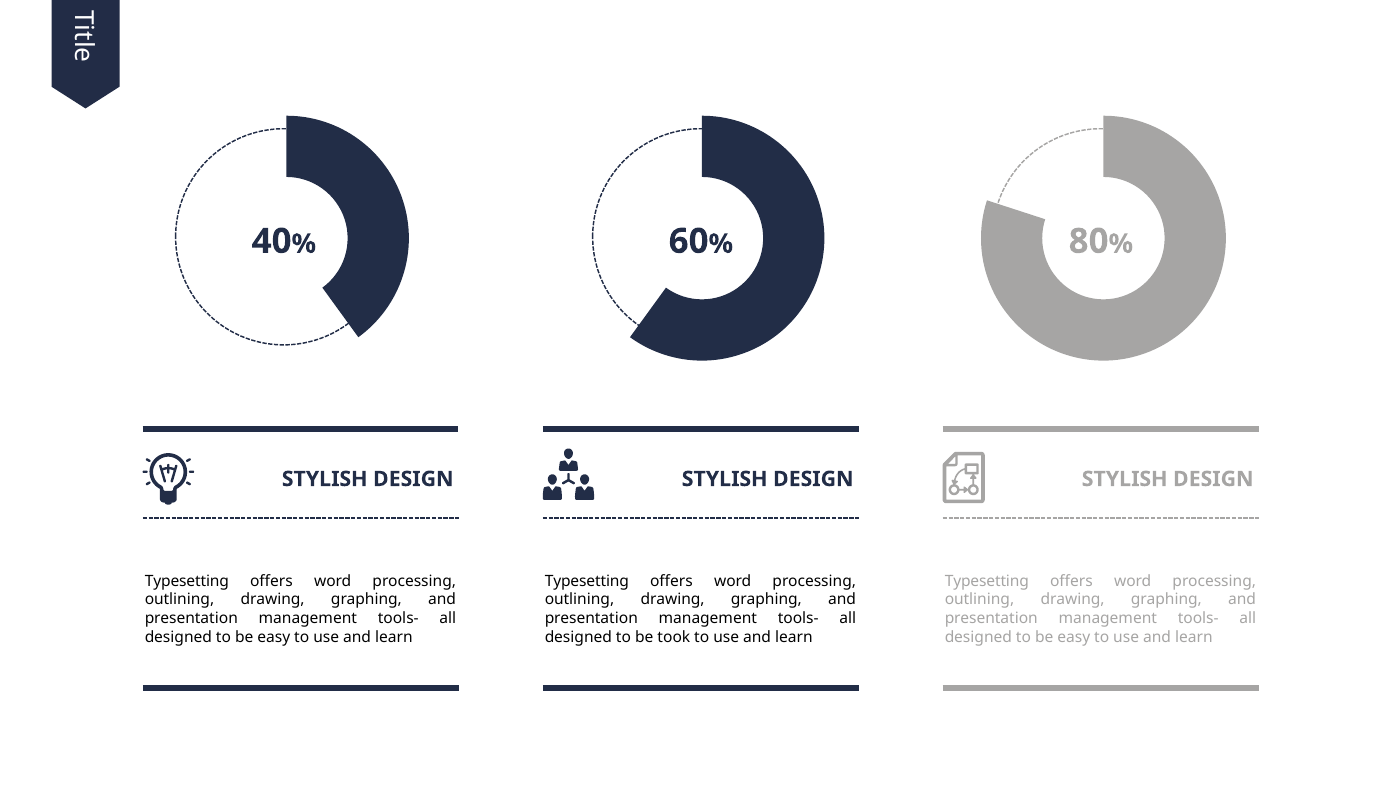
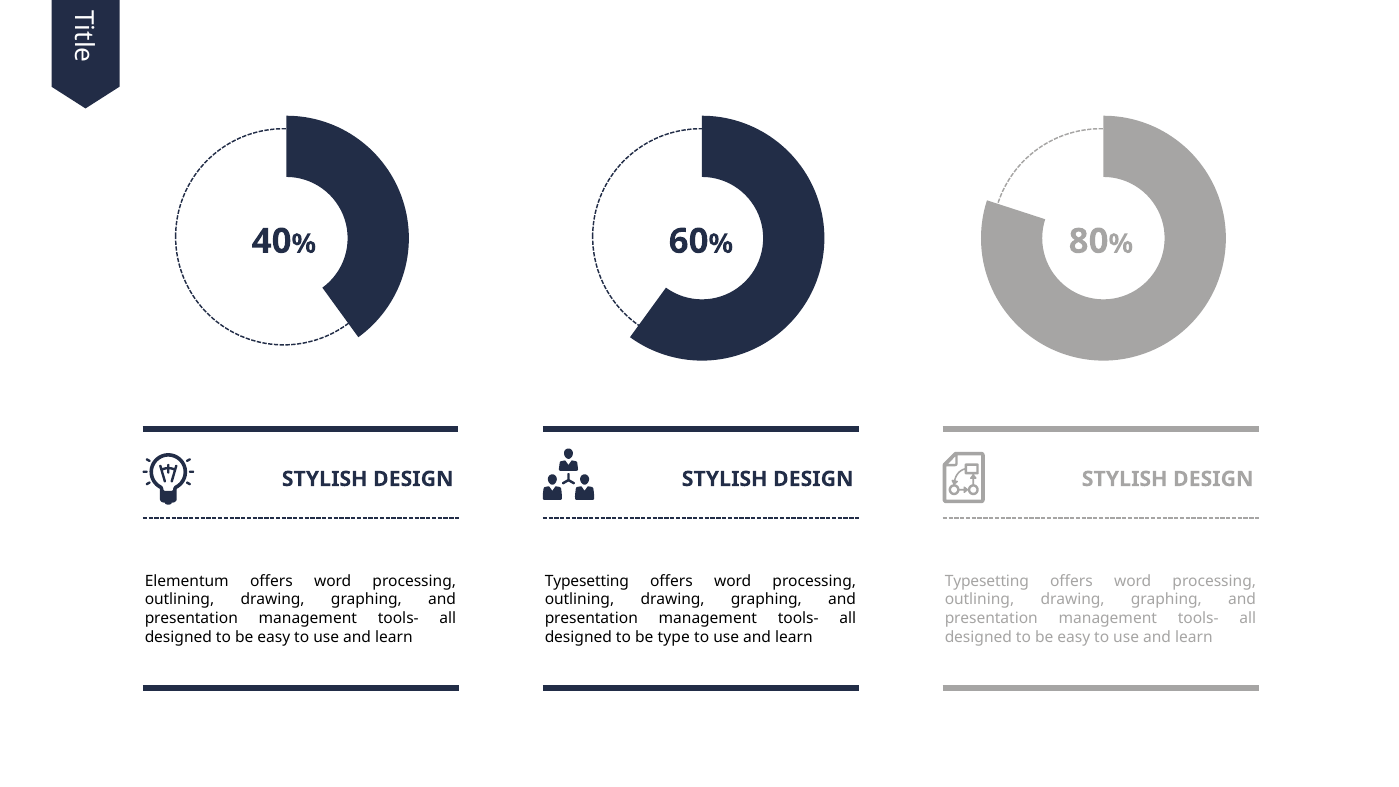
Typesetting: Typesetting -> Elementum (187, 581)
took: took -> type (674, 637)
